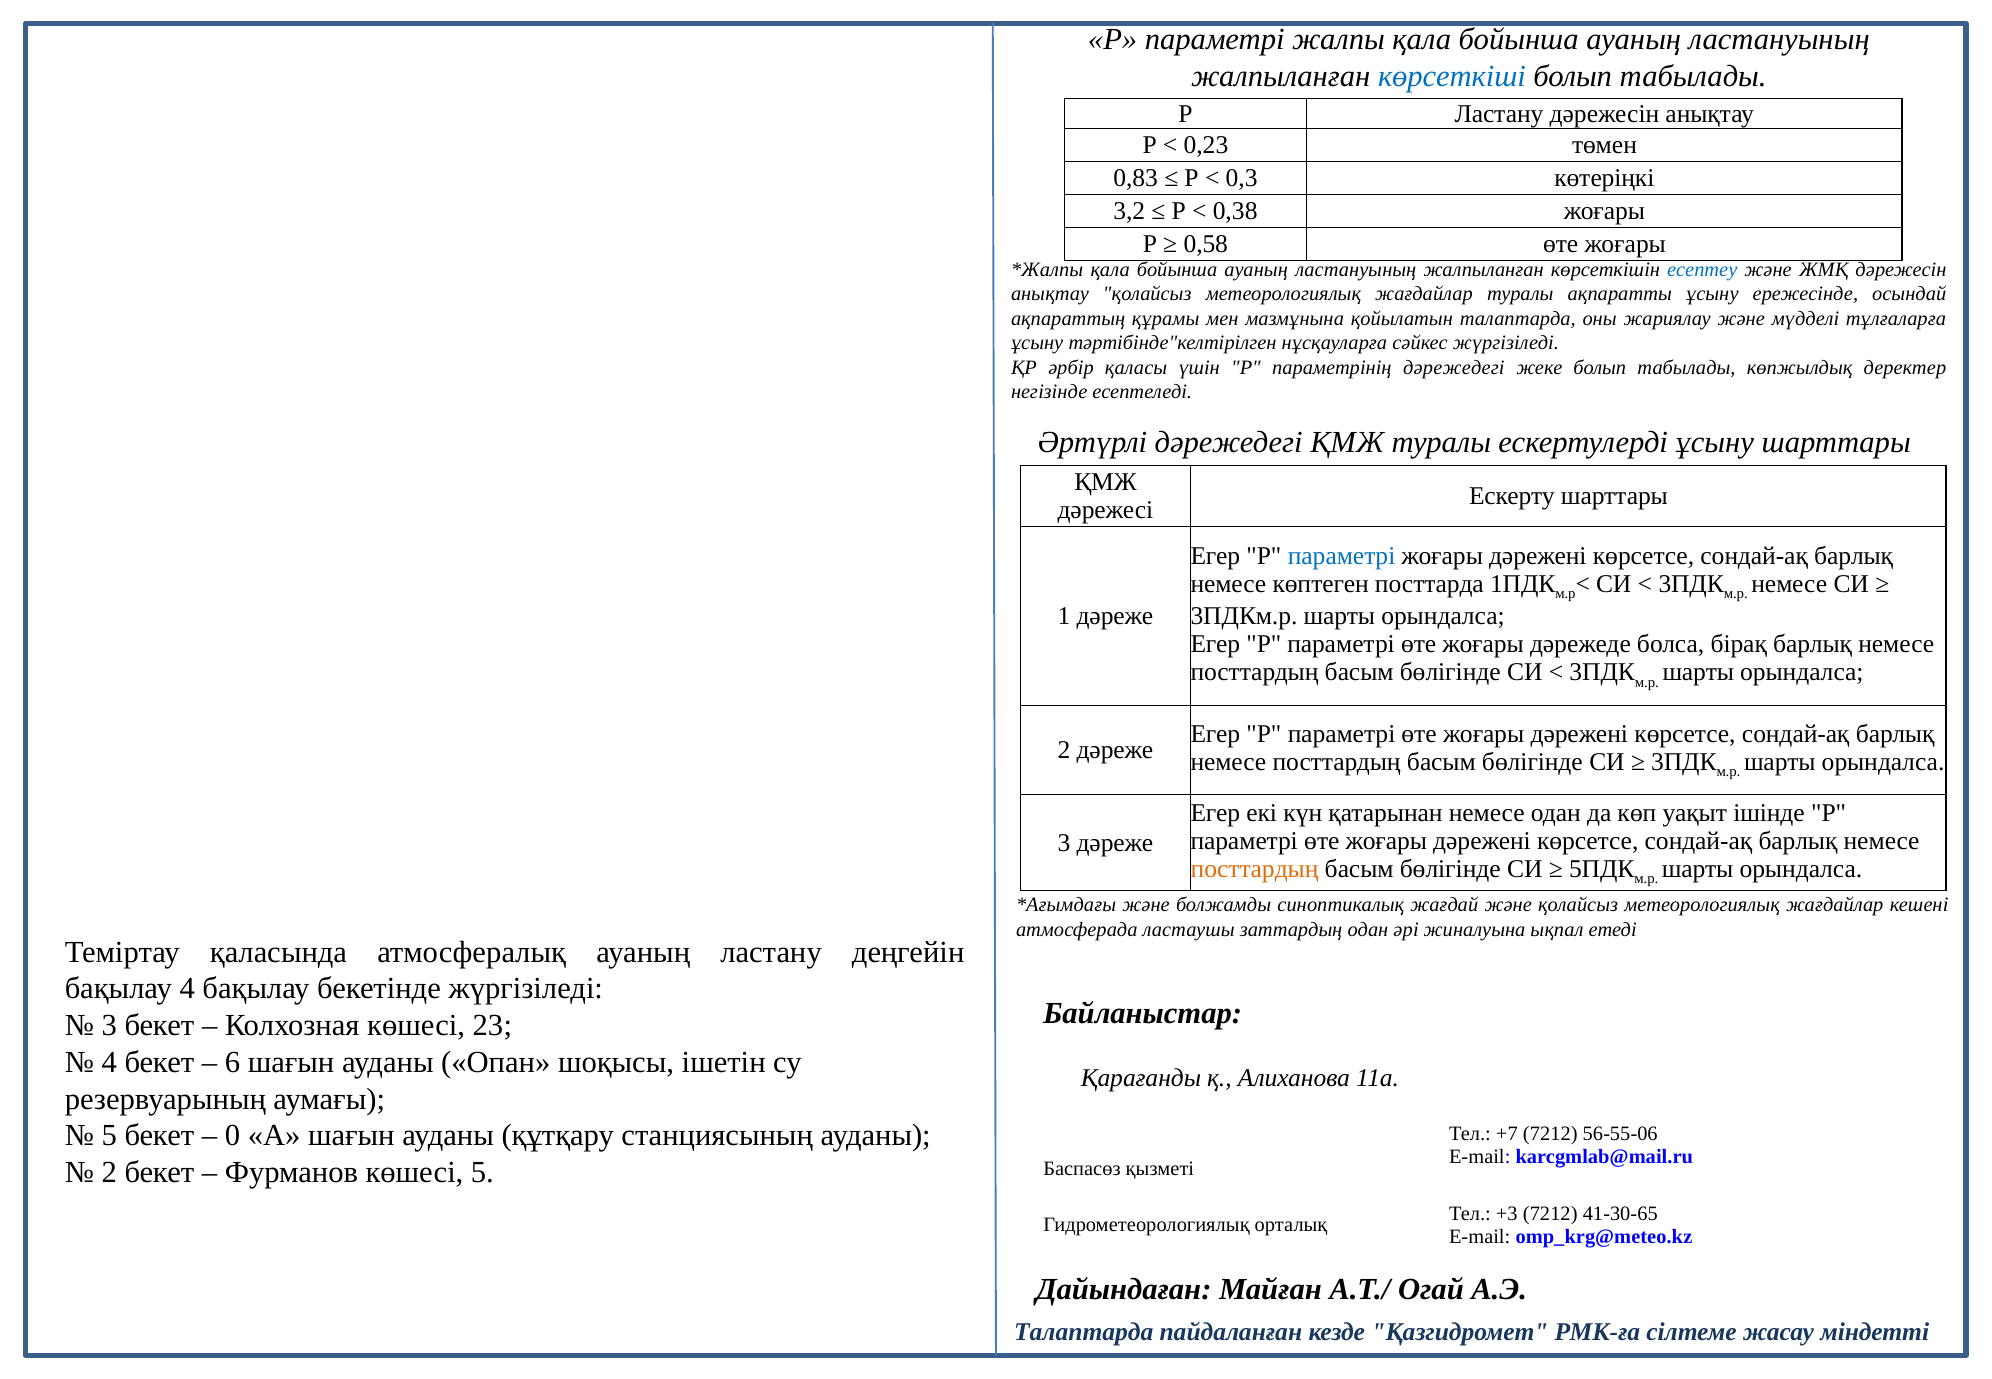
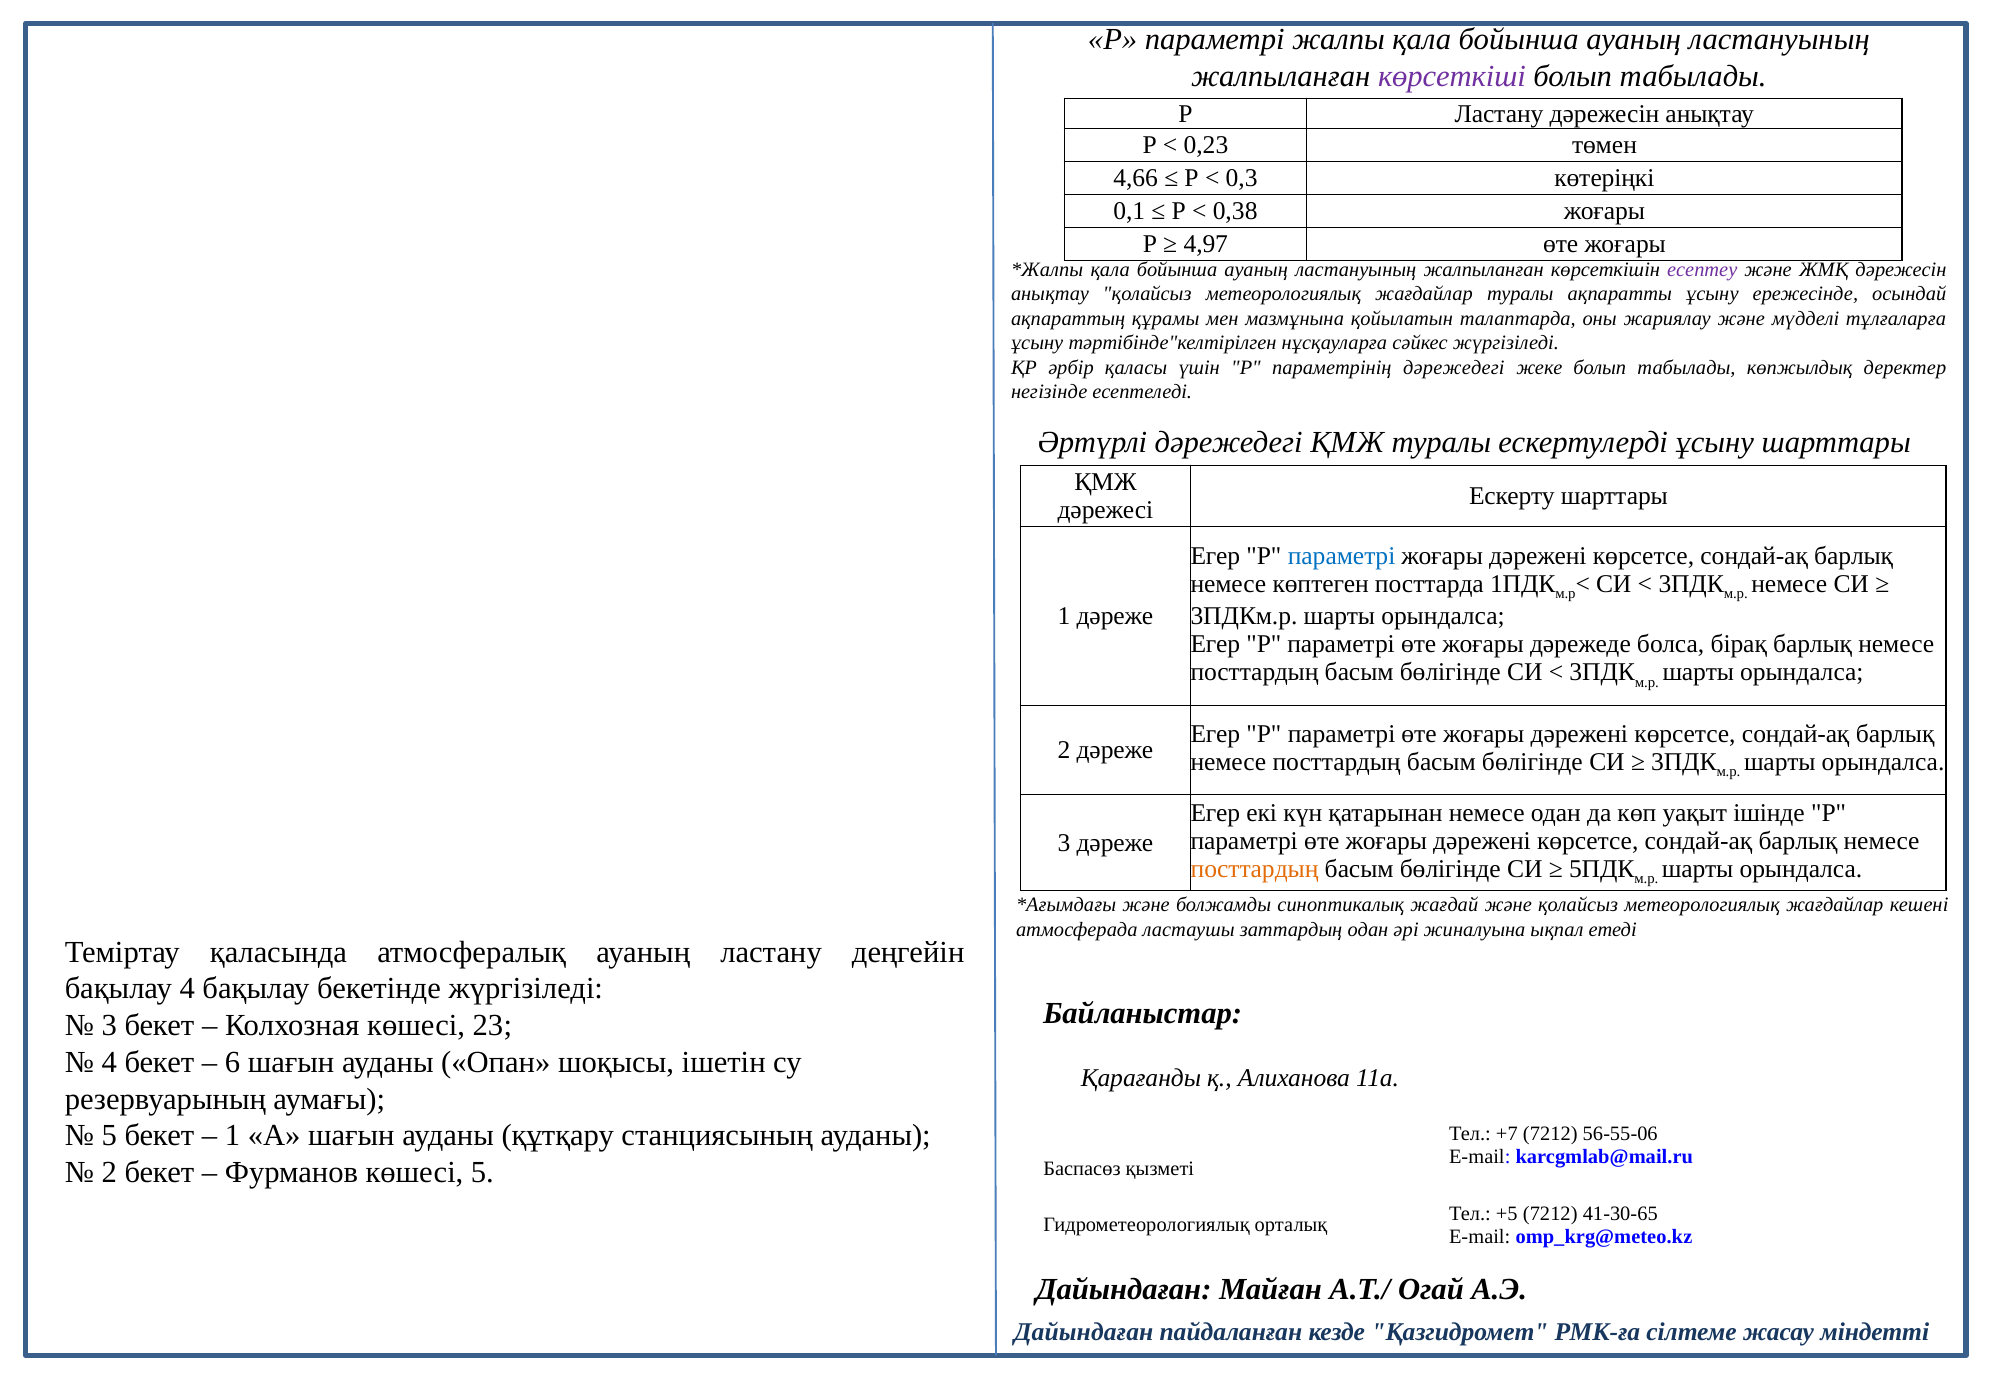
көрсеткіші colour: blue -> purple (1452, 76)
0,83: 0,83 -> 4,66 (1136, 178)
3,2: 3,2 -> 0,1 (1129, 211)
0,58: 0,58 -> 4,97 (1206, 244)
есептеу colour: blue -> purple (1702, 270)
0: 0 -> 1 (233, 1136)
+3: +3 -> +5 (1507, 1214)
Талаптарда: Талаптарда -> Дайындаған (1084, 1332)
